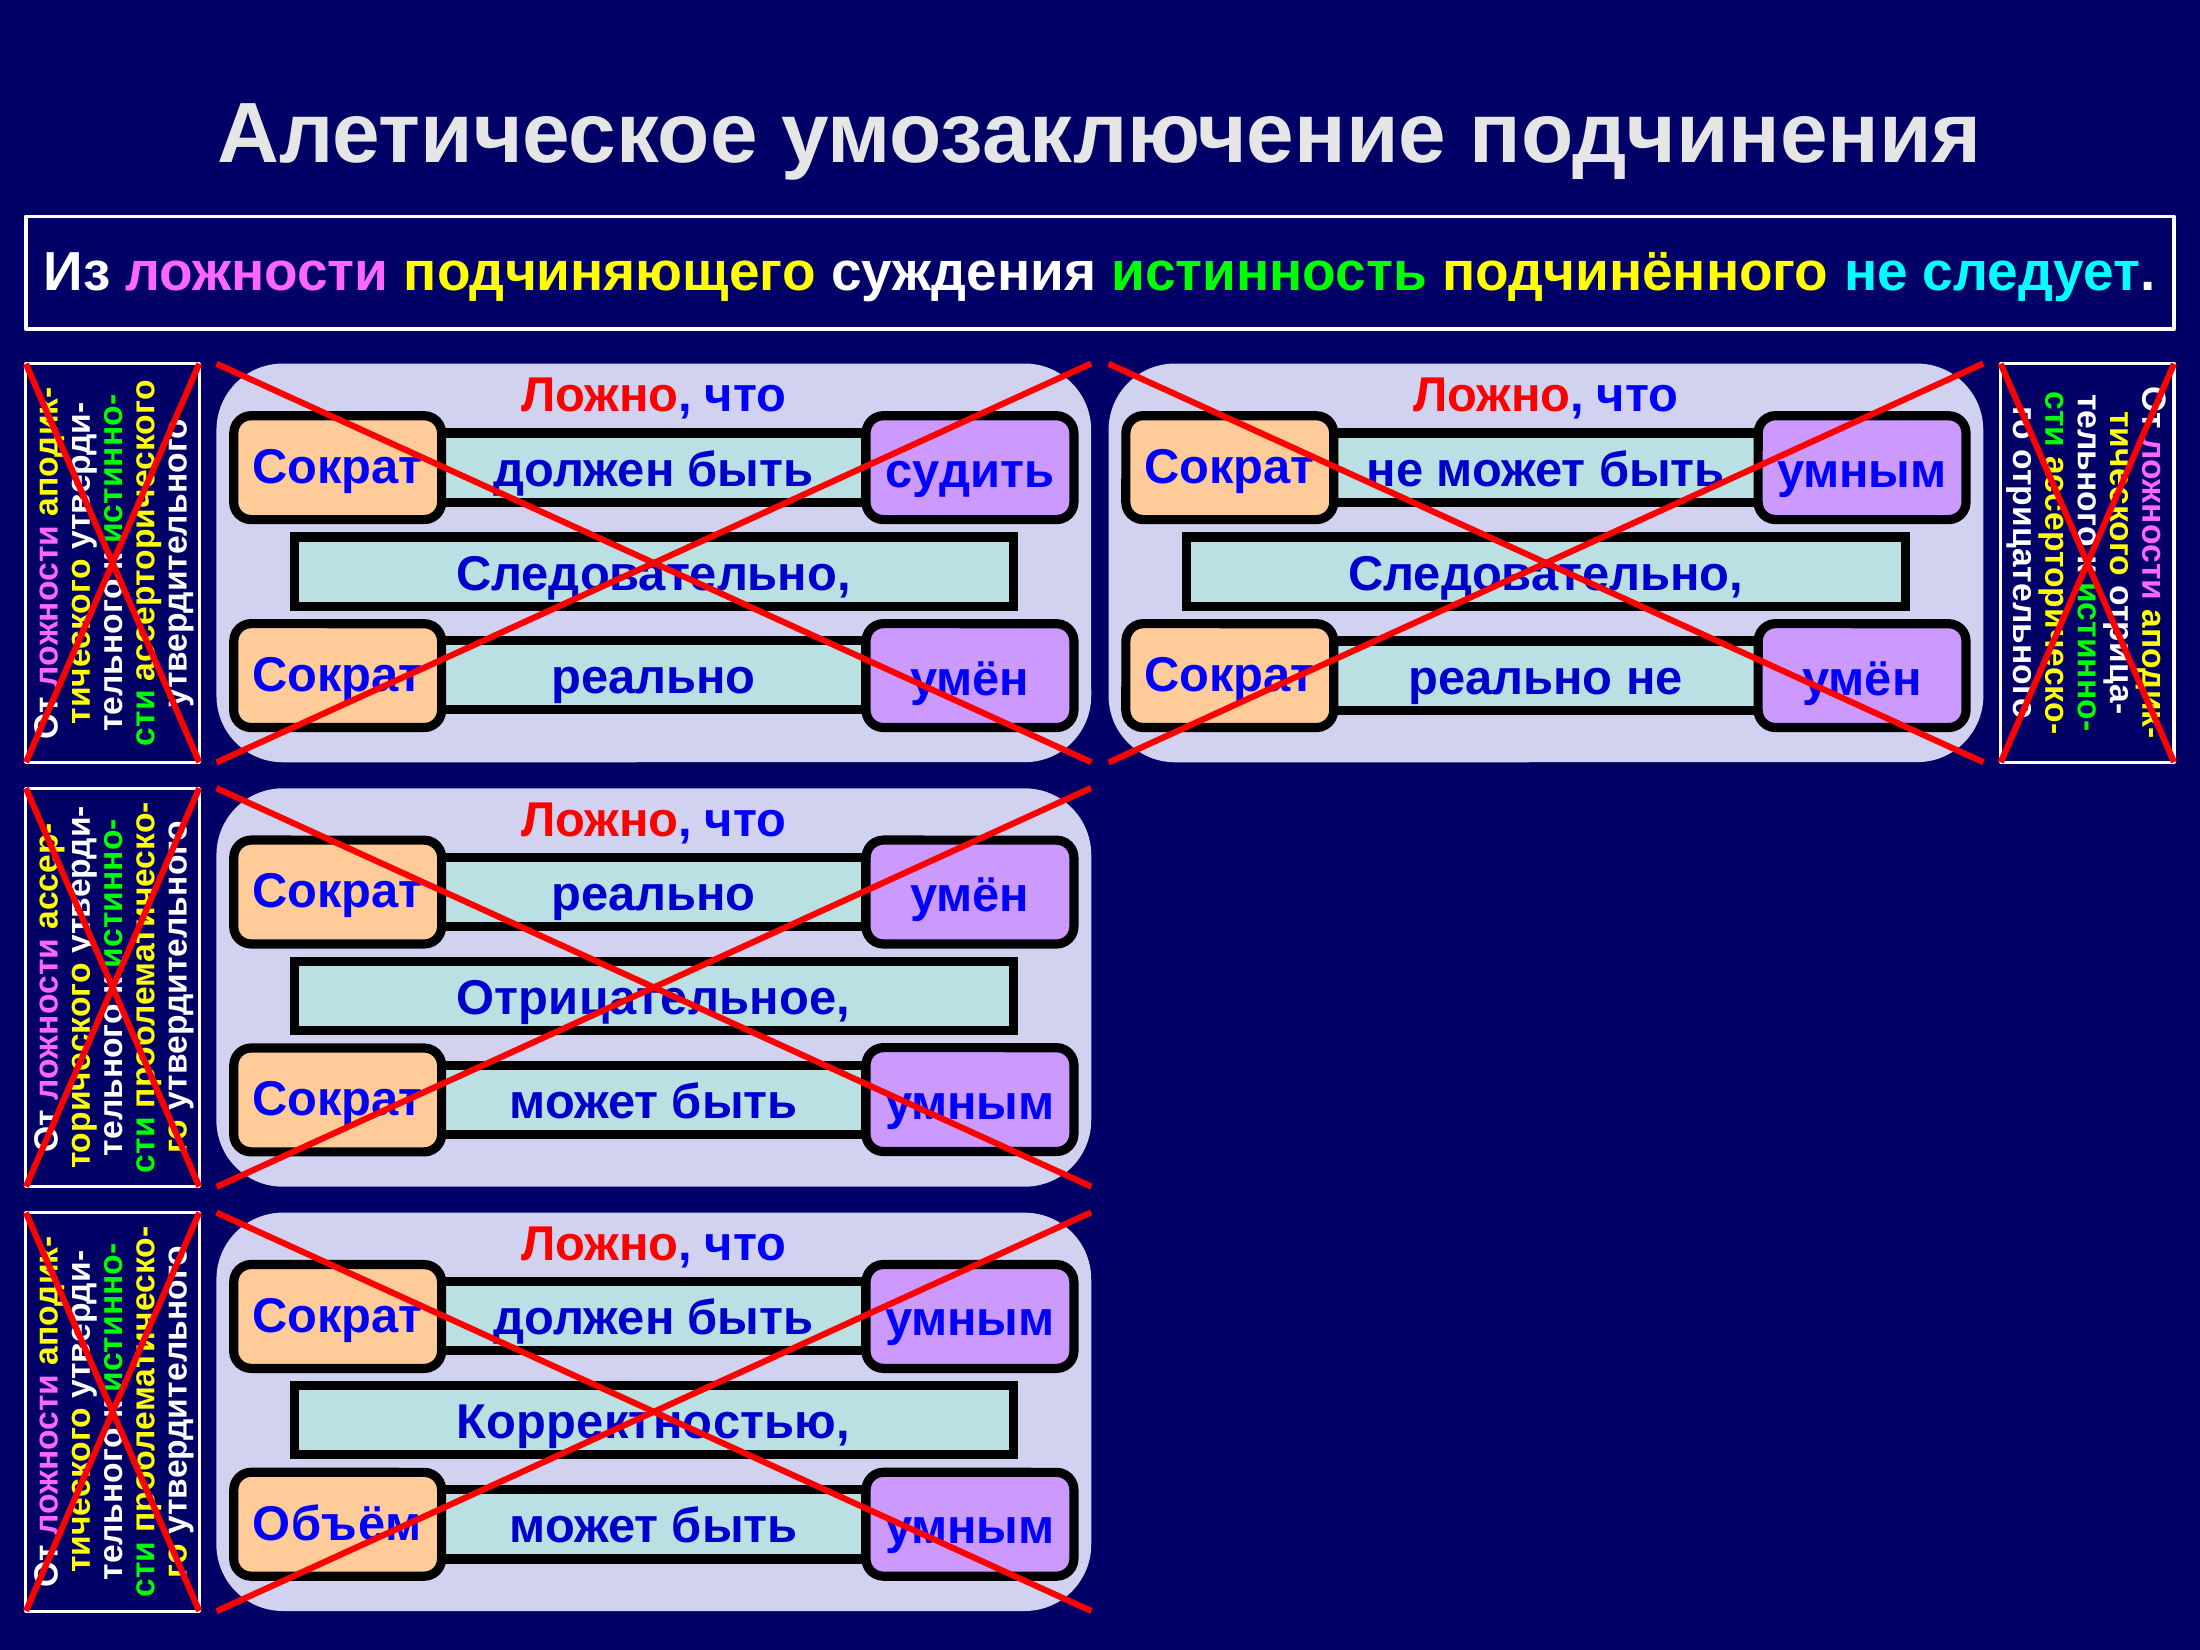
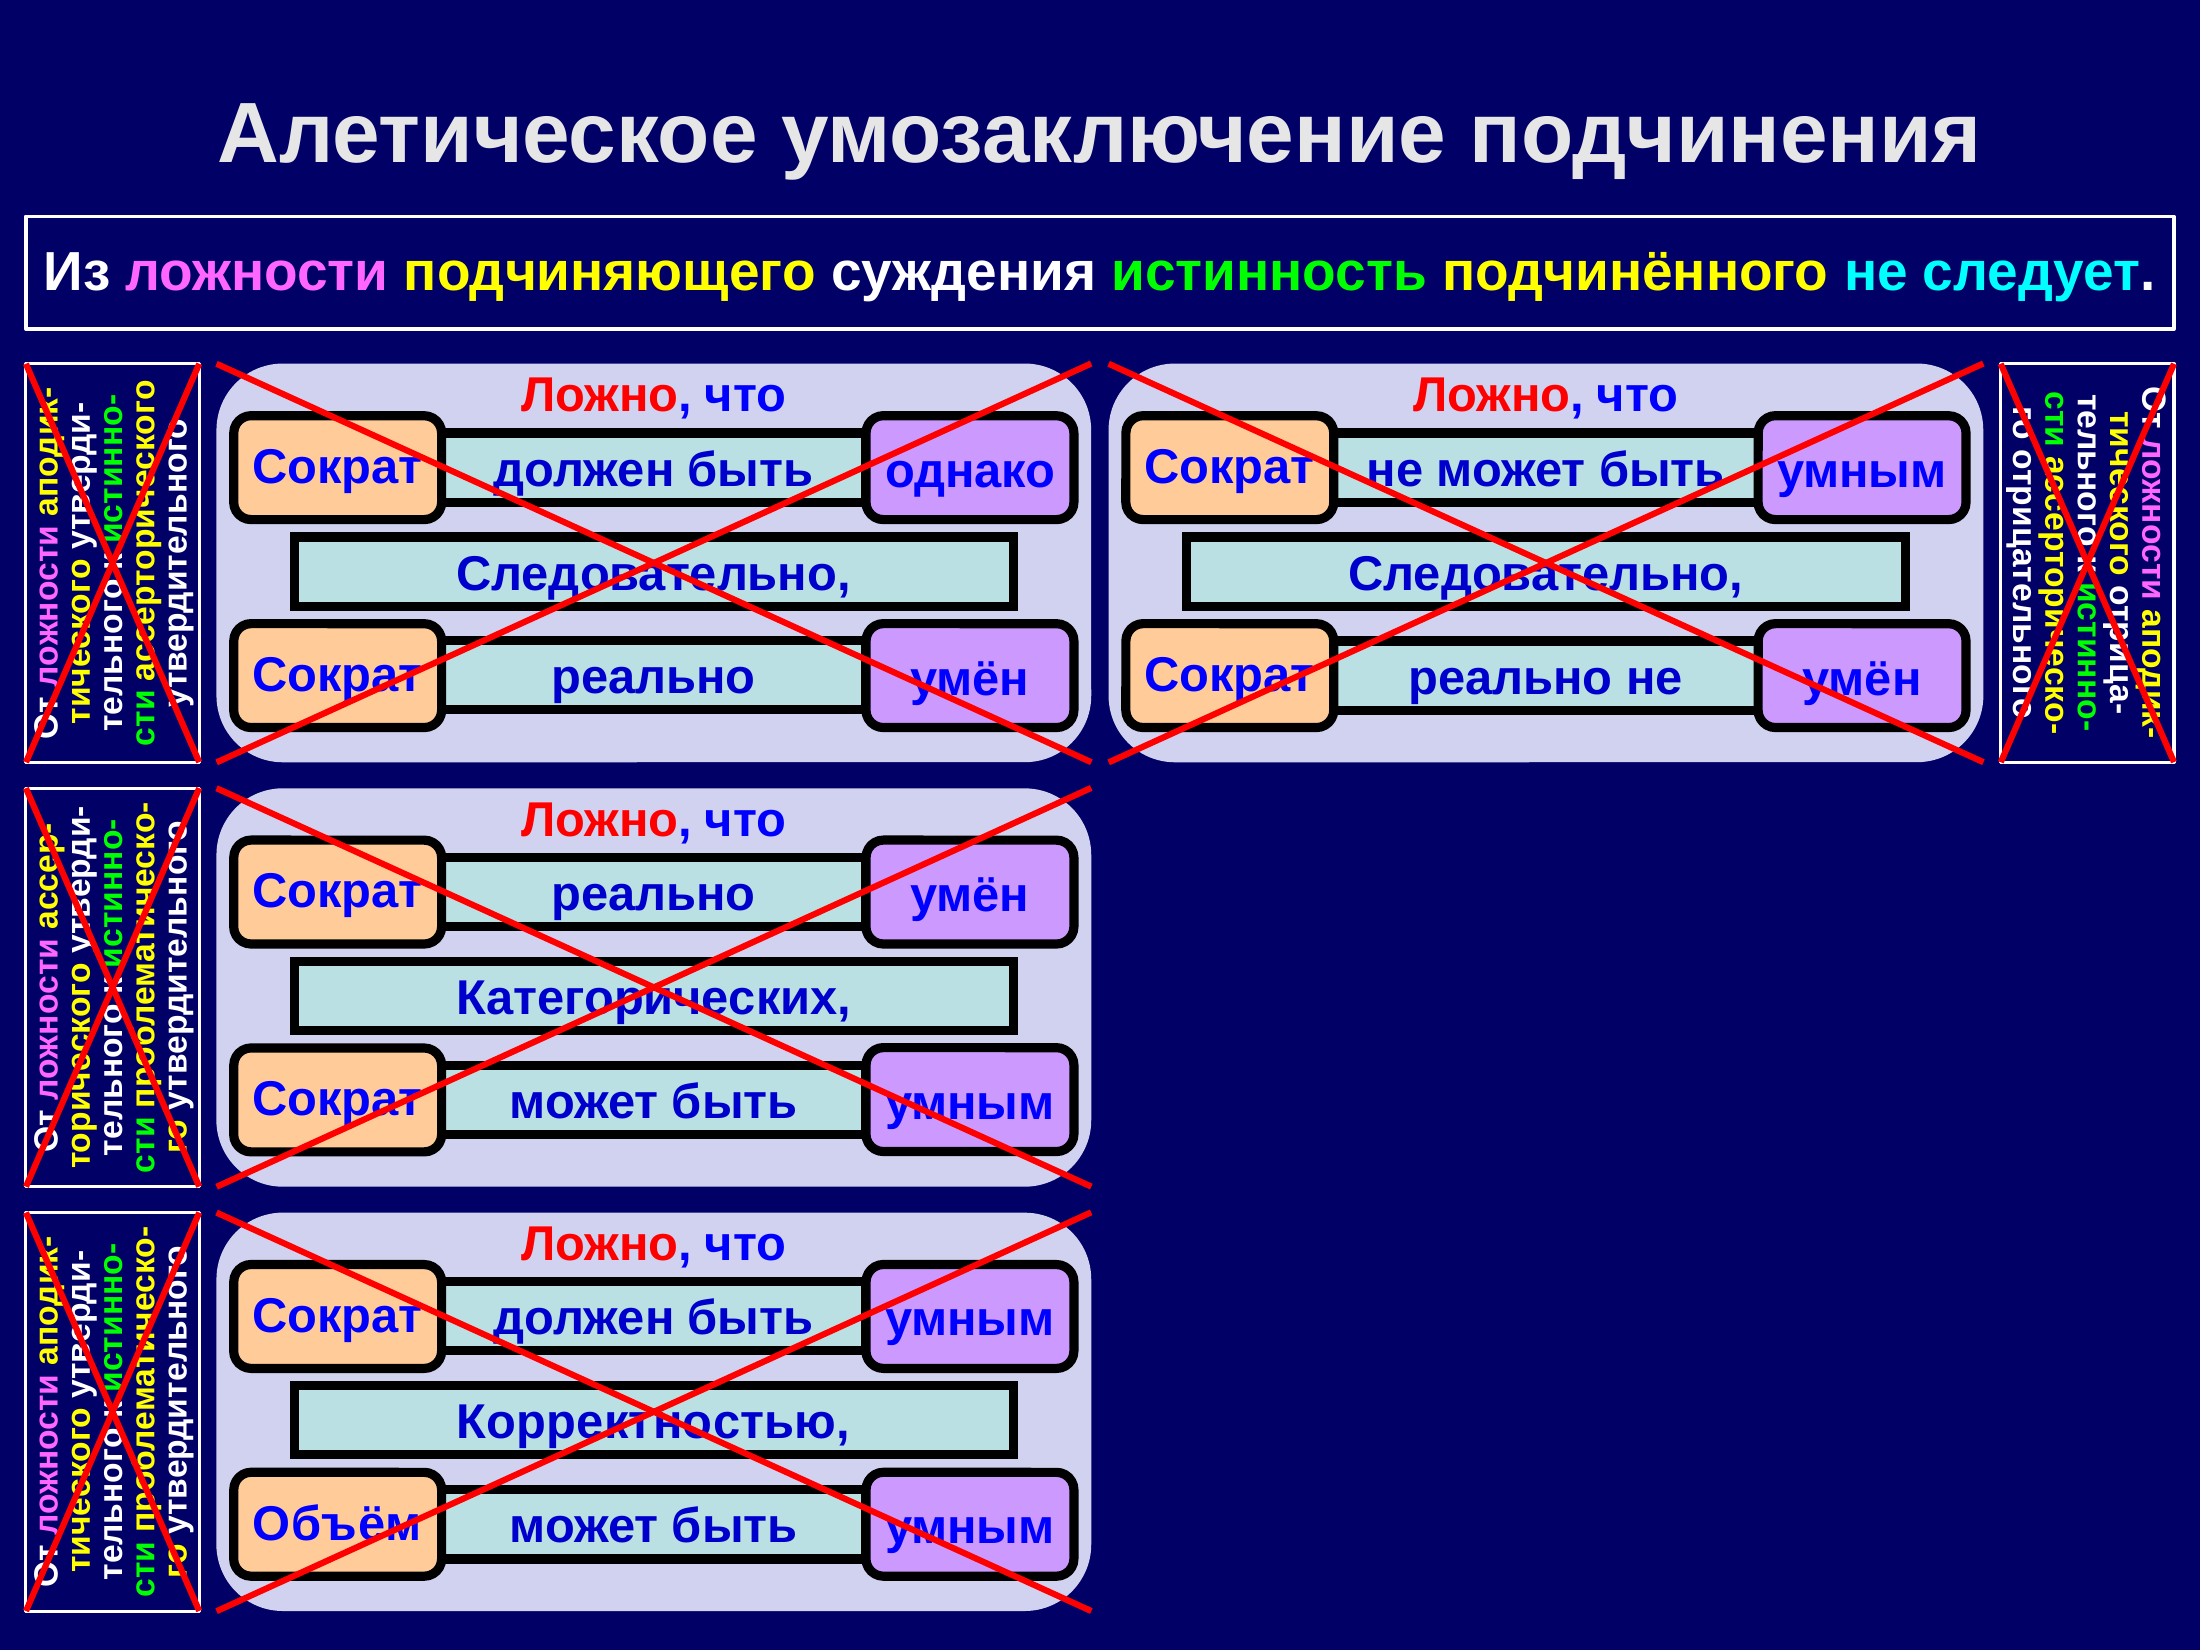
судить: судить -> однако (970, 471)
Отрицательное: Отрицательное -> Категорических (654, 998)
